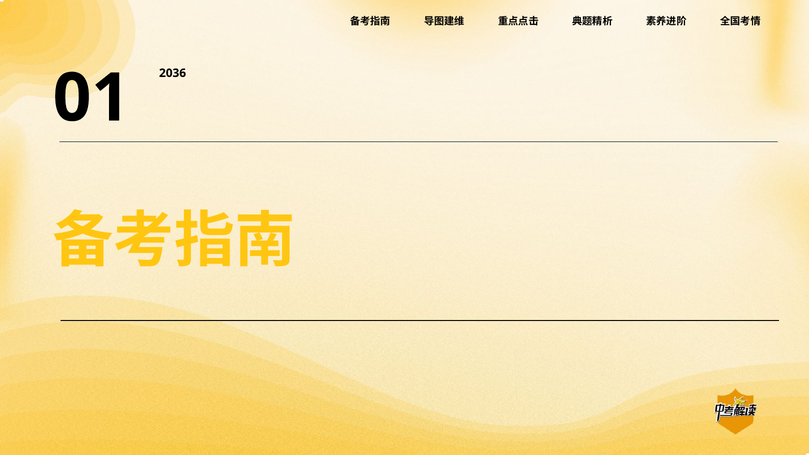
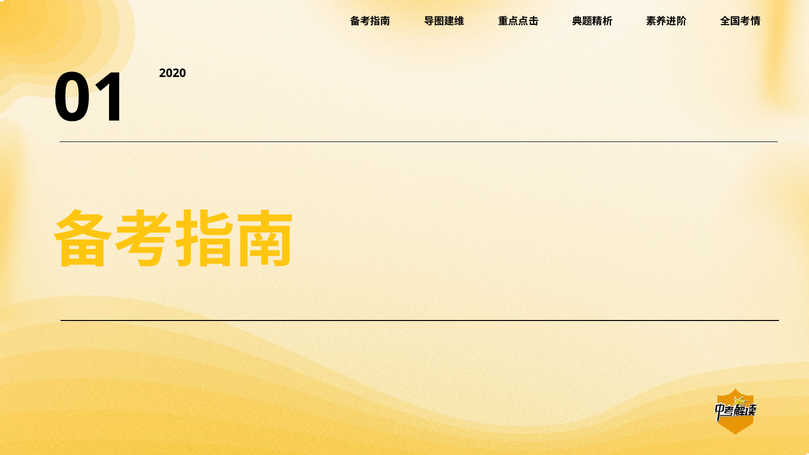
2036: 2036 -> 2020 (173, 73)
